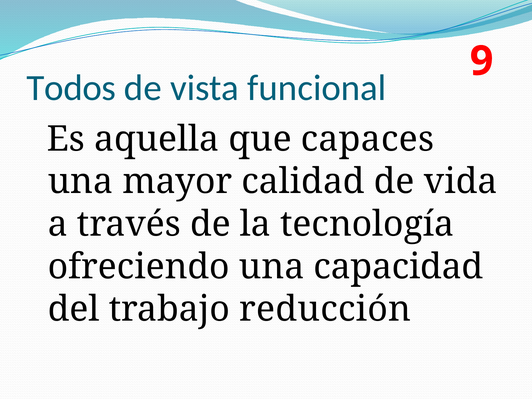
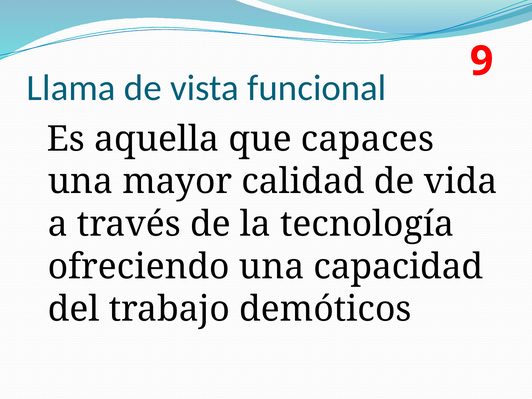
Todos: Todos -> Llama (71, 88)
reducción: reducción -> demóticos (325, 309)
